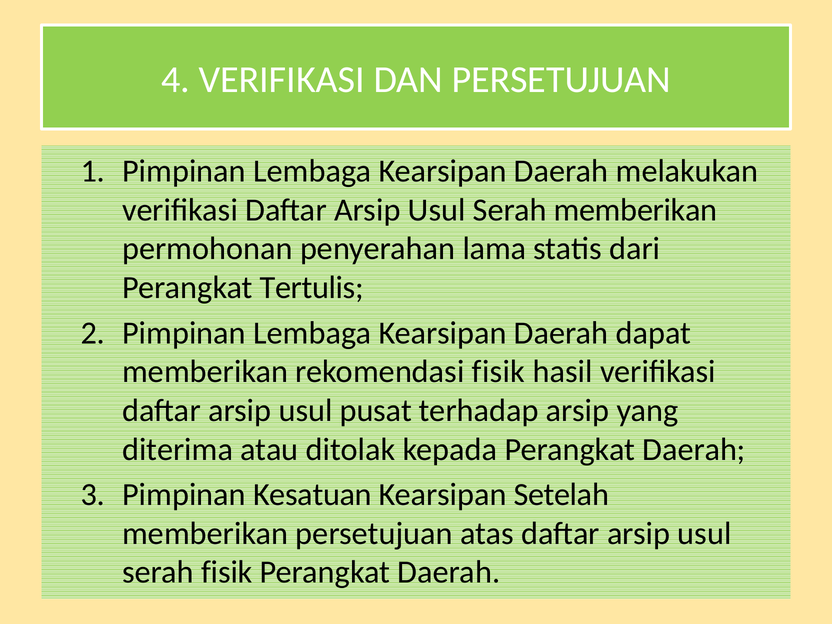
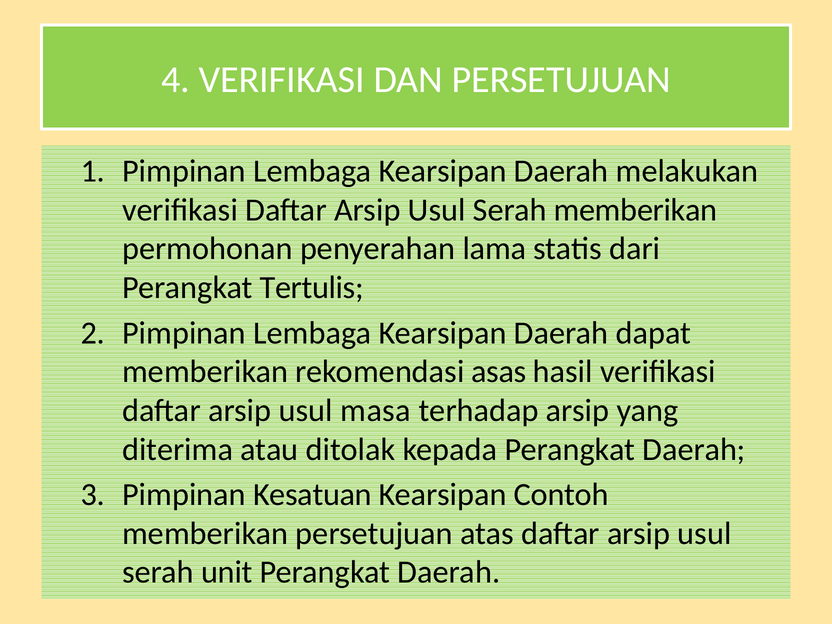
rekomendasi fisik: fisik -> asas (499, 372)
pusat: pusat -> masa (376, 411)
Setelah: Setelah -> Contoh (561, 495)
serah fisik: fisik -> unit (227, 572)
